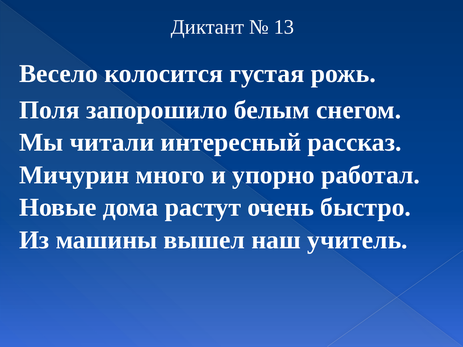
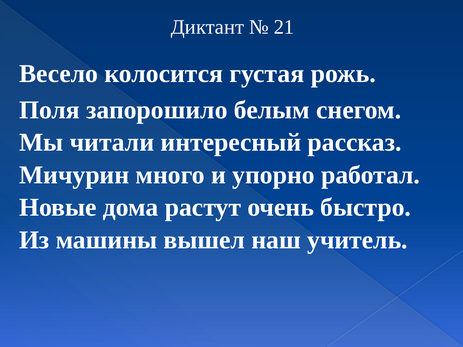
13: 13 -> 21 (284, 27)
